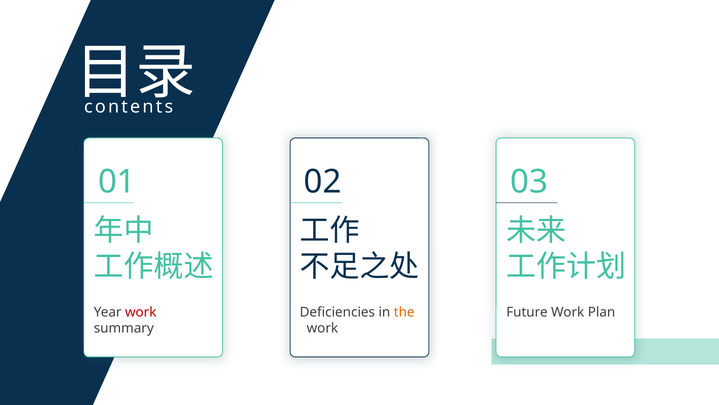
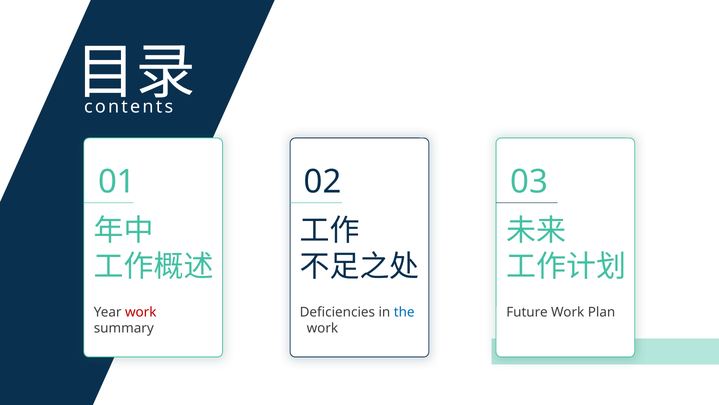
the colour: orange -> blue (404, 312)
